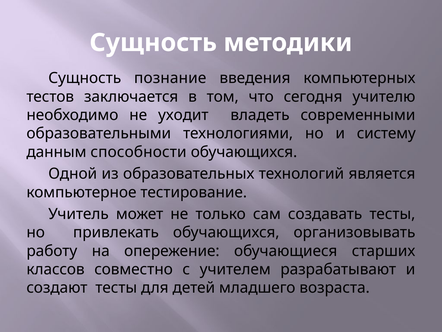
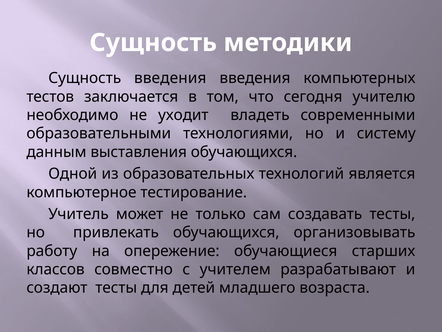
Сущность познание: познание -> введения (170, 78)
способности: способности -> выставления (139, 152)
